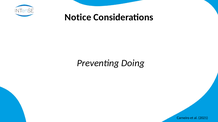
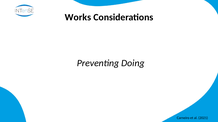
Notice: Notice -> Works (78, 17)
